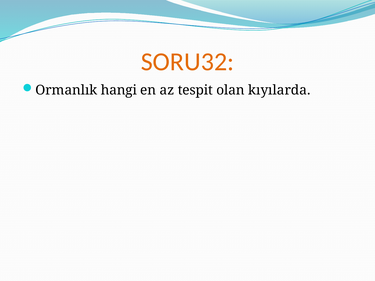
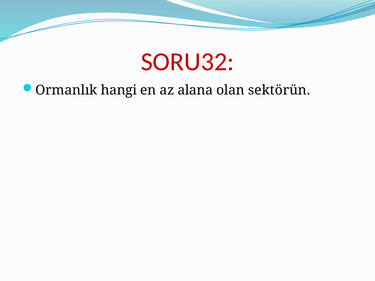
SORU32 colour: orange -> red (187, 62)
tespit: tespit -> alana (195, 90)
kıyılarda: kıyılarda -> sektörün (279, 90)
